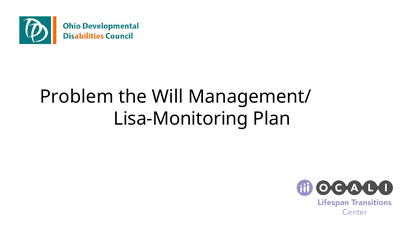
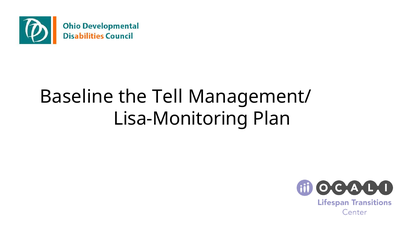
Problem: Problem -> Baseline (77, 96)
Will: Will -> Tell (167, 96)
